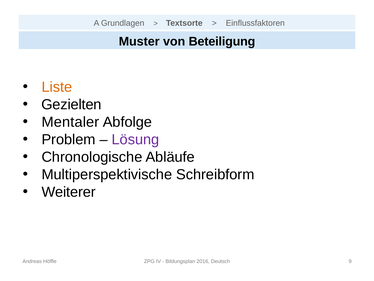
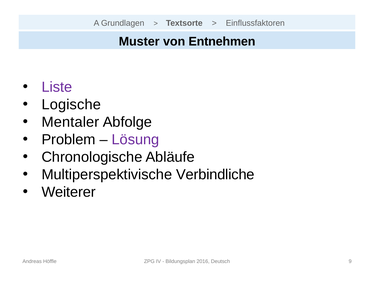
Beteiligung: Beteiligung -> Entnehmen (222, 42)
Liste colour: orange -> purple (57, 87)
Gezielten: Gezielten -> Logische (71, 104)
Schreibform: Schreibform -> Verbindliche (215, 174)
